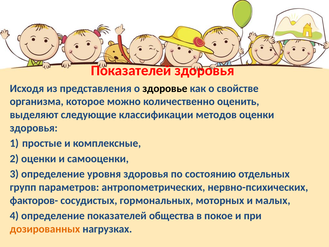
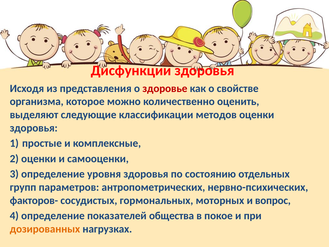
Показателей: Показателей -> Дисфункции (131, 71)
здоровье colour: black -> red (165, 88)
малых: малых -> вопрос (273, 200)
